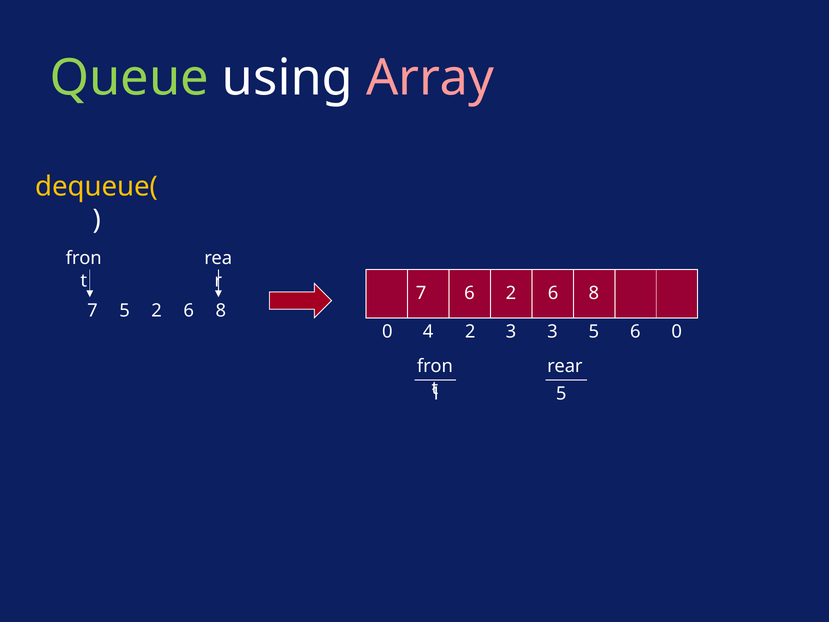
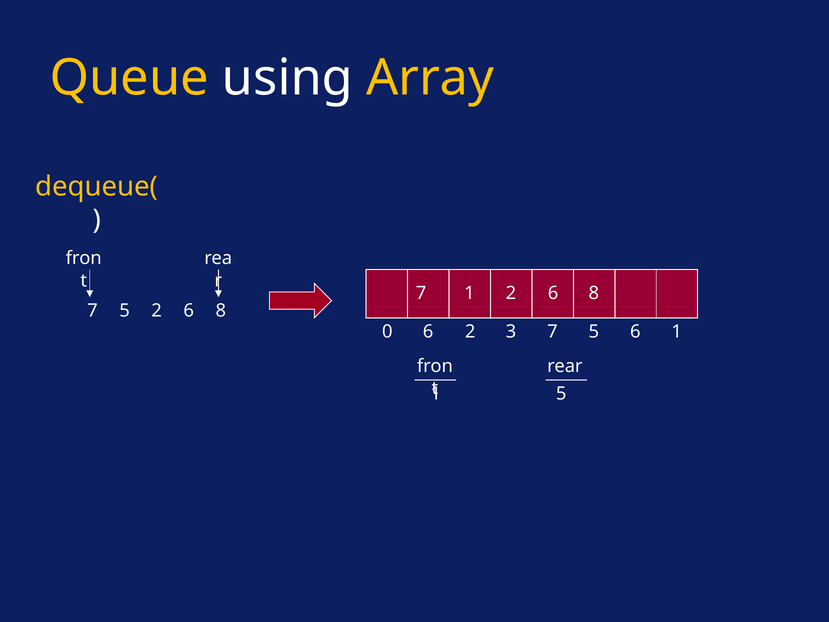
Queue colour: light green -> yellow (129, 78)
Array colour: pink -> yellow (430, 78)
7 6: 6 -> 1 (470, 293)
0 4: 4 -> 6 (428, 331)
2 3: 3 -> 7 (552, 331)
5 0: 0 -> 1 (677, 331)
